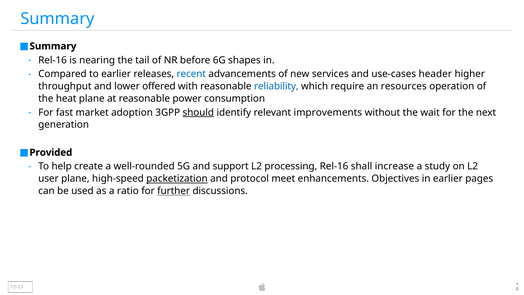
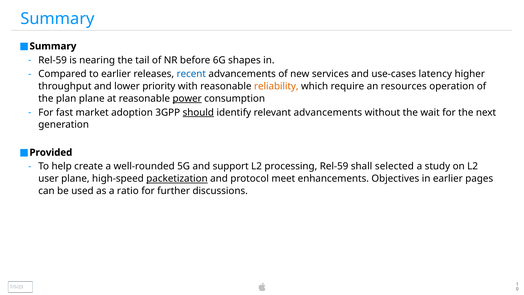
Rel-16: Rel-16 -> Rel-59 (53, 60)
header: header -> latency (435, 74)
offered: offered -> priority (159, 86)
reliability colour: blue -> orange (276, 86)
heat: heat -> plan (66, 98)
power underline: none -> present (187, 98)
relevant improvements: improvements -> advancements (328, 112)
processing Rel-16: Rel-16 -> Rel-59 (334, 166)
increase: increase -> selected (394, 166)
further underline: present -> none (174, 191)
